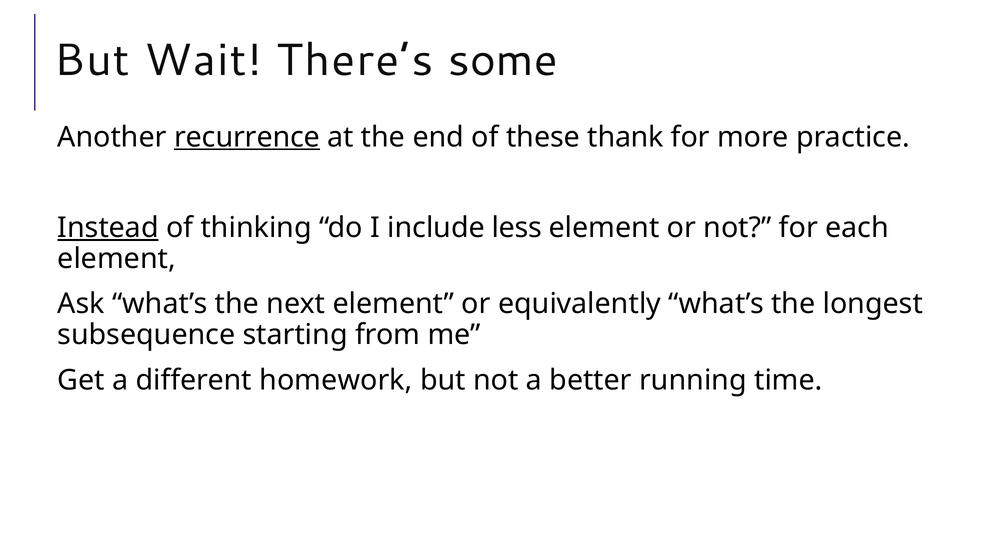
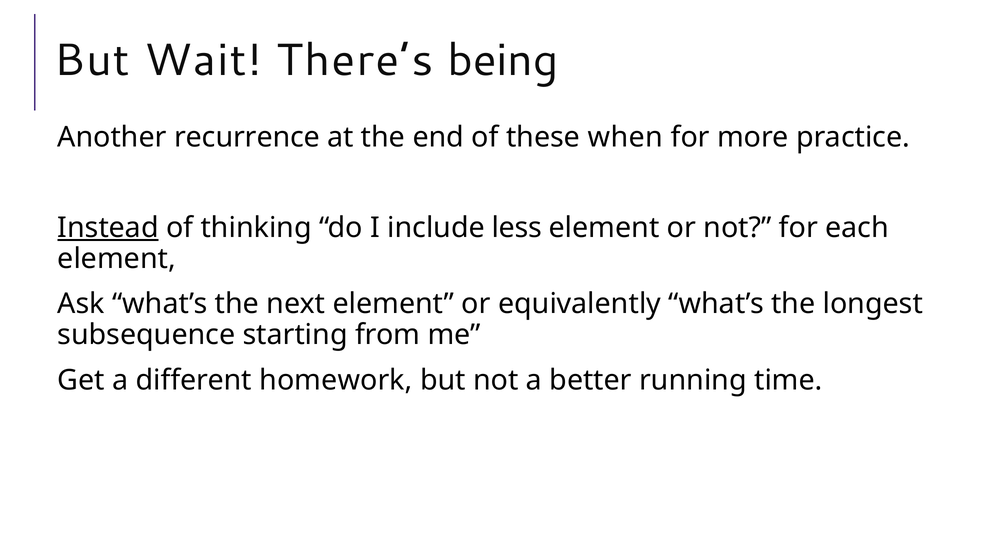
some: some -> being (503, 60)
recurrence underline: present -> none (247, 137)
thank: thank -> when (625, 137)
